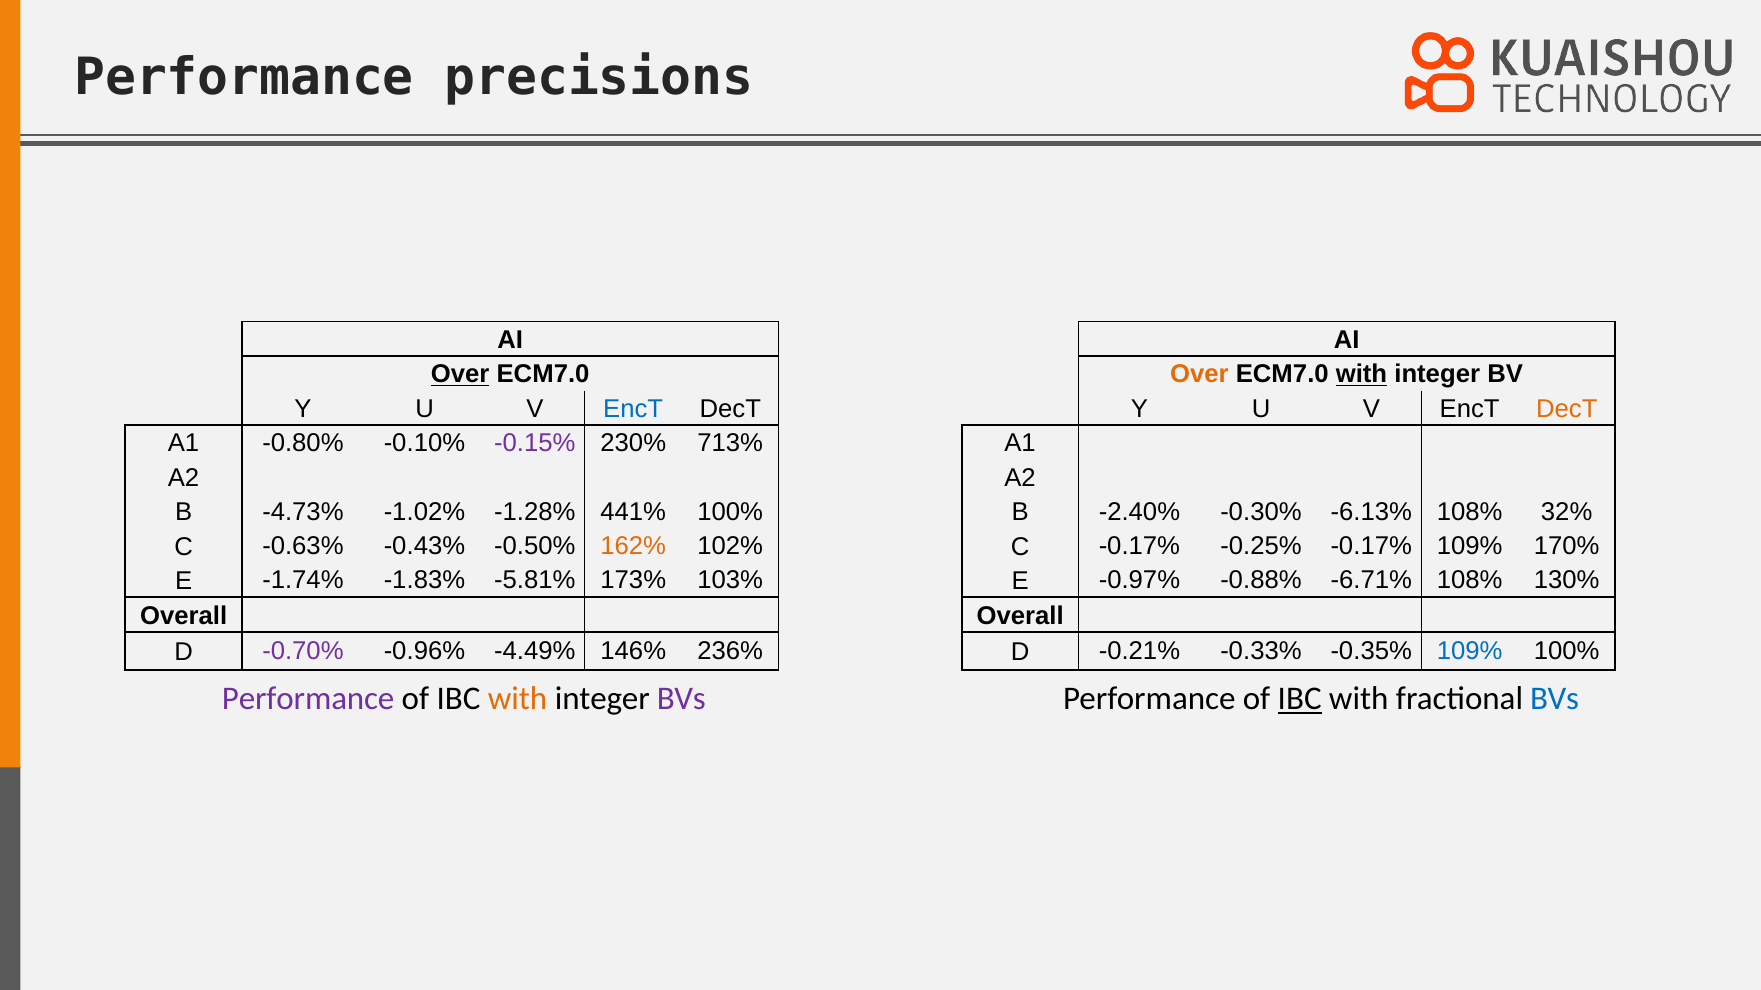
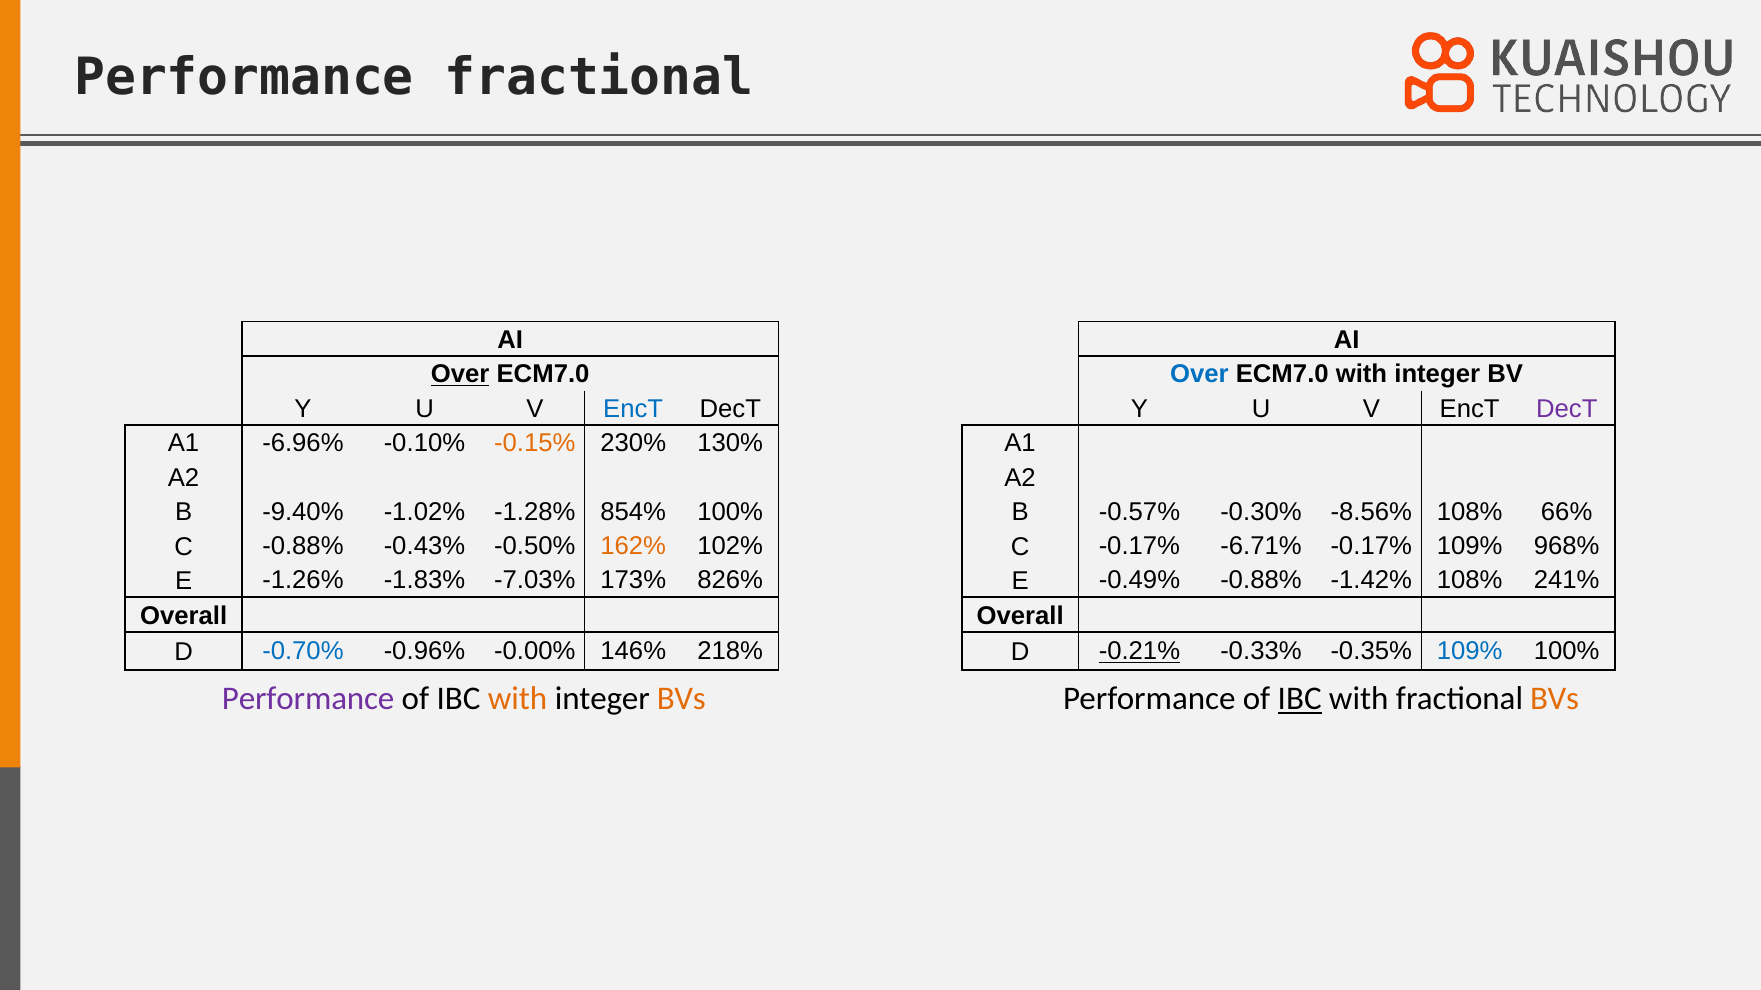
Performance precisions: precisions -> fractional (599, 78)
Over colour: orange -> blue (1199, 375)
with underline: present -> none (1361, 375)
DecT colour: orange -> purple (1567, 409)
-0.80%: -0.80% -> -6.96% (303, 443)
-0.15% colour: purple -> orange (535, 443)
713%: 713% -> 130% (730, 443)
-4.73%: -4.73% -> -9.40% (303, 512)
441%: 441% -> 854% (633, 512)
-2.40%: -2.40% -> -0.57% (1139, 512)
-6.13%: -6.13% -> -8.56% (1371, 512)
32%: 32% -> 66% (1567, 512)
C -0.63%: -0.63% -> -0.88% (303, 546)
-0.25%: -0.25% -> -6.71% (1261, 546)
170%: 170% -> 968% (1567, 546)
-1.74%: -1.74% -> -1.26% (303, 581)
-5.81%: -5.81% -> -7.03% (535, 581)
103%: 103% -> 826% (730, 581)
-0.97%: -0.97% -> -0.49% (1139, 581)
-6.71%: -6.71% -> -1.42% (1371, 581)
130%: 130% -> 241% (1567, 581)
-0.70% colour: purple -> blue (303, 652)
-4.49%: -4.49% -> -0.00% (535, 652)
236%: 236% -> 218% (730, 652)
-0.21% underline: none -> present (1139, 652)
BVs colour: purple -> orange (681, 699)
BVs colour: blue -> orange (1555, 699)
